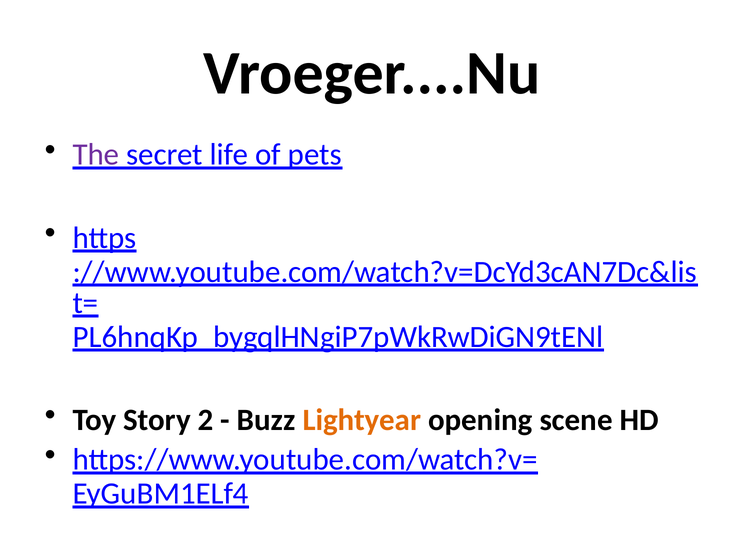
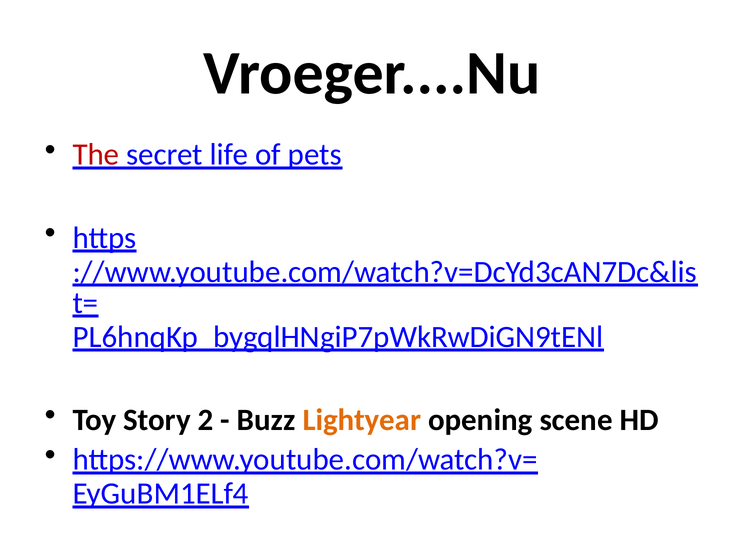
The colour: purple -> red (96, 155)
